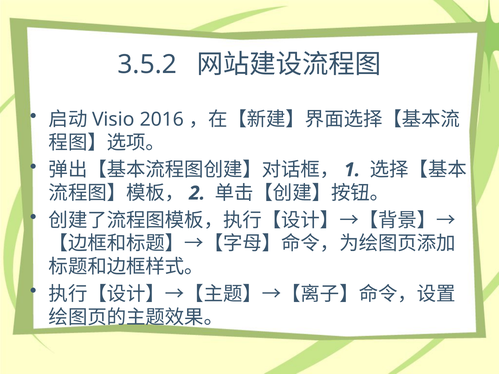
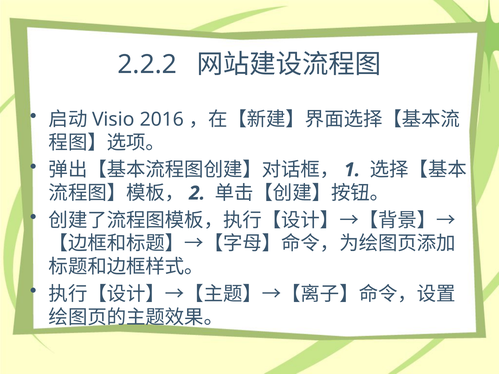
3.5.2: 3.5.2 -> 2.2.2 (147, 65)
